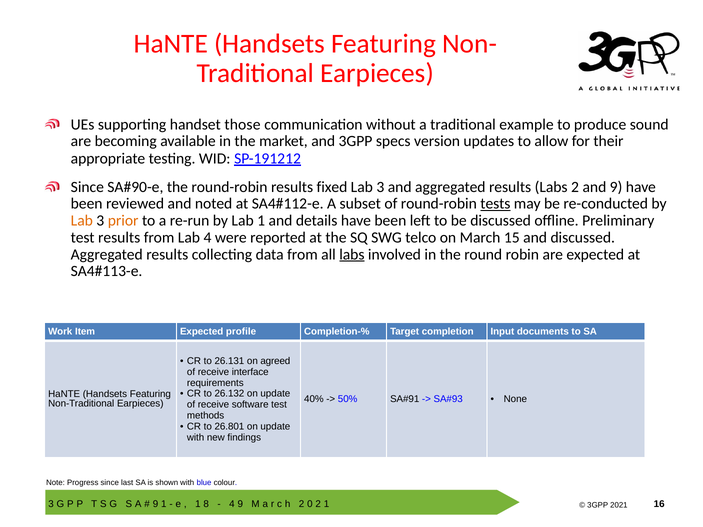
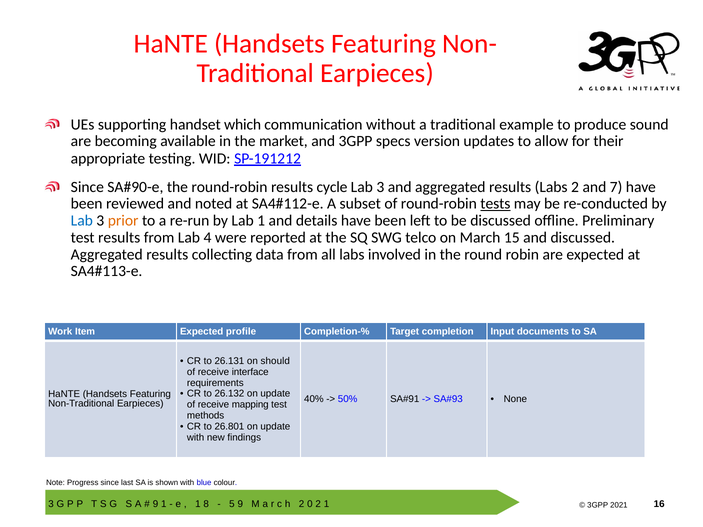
those: those -> which (243, 124)
fixed: fixed -> cycle (332, 187)
and 9: 9 -> 7 (616, 187)
Lab colour: orange -> blue (82, 221)
labs underline: present -> none (352, 254)
agreed: agreed -> should (275, 361)
software: software -> mapping (250, 405)
4: 4 -> 5 (232, 504)
